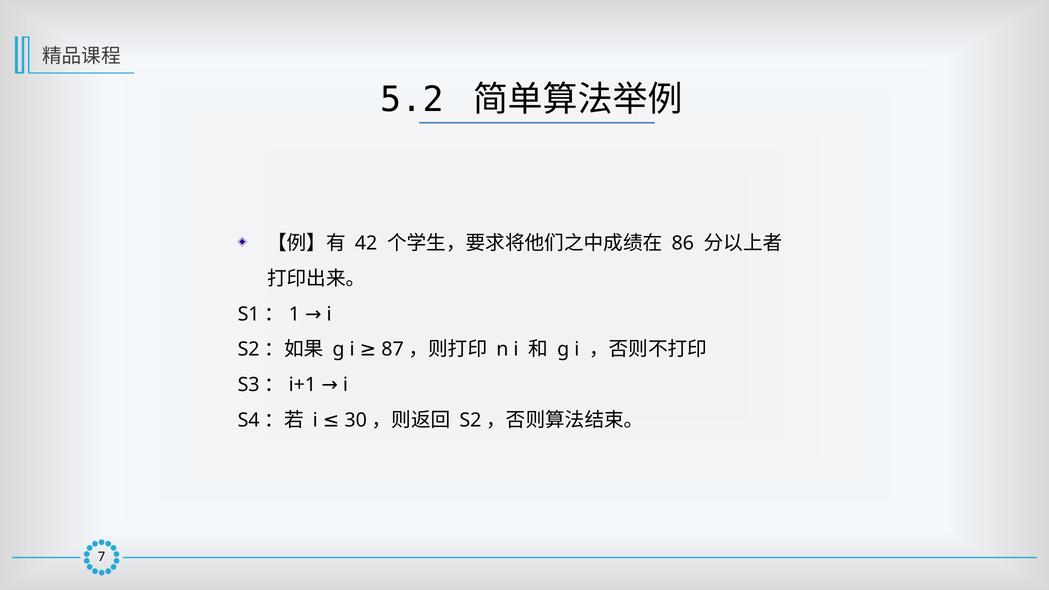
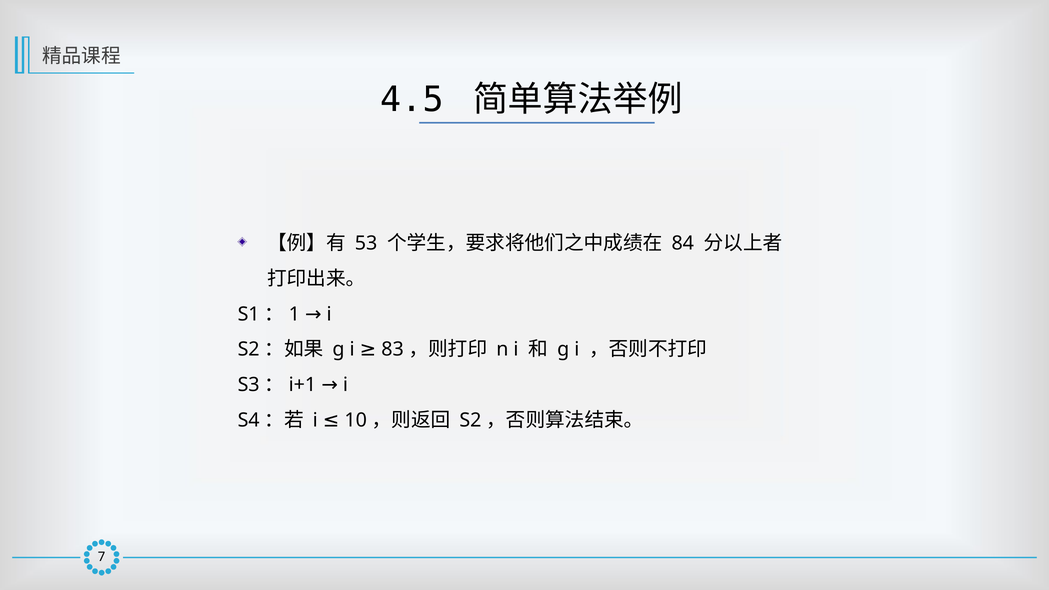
5.2: 5.2 -> 4.5 (412, 100)
42: 42 -> 53 (366, 243)
86: 86 -> 84 (683, 243)
87: 87 -> 83 (393, 350)
30: 30 -> 10 (356, 420)
